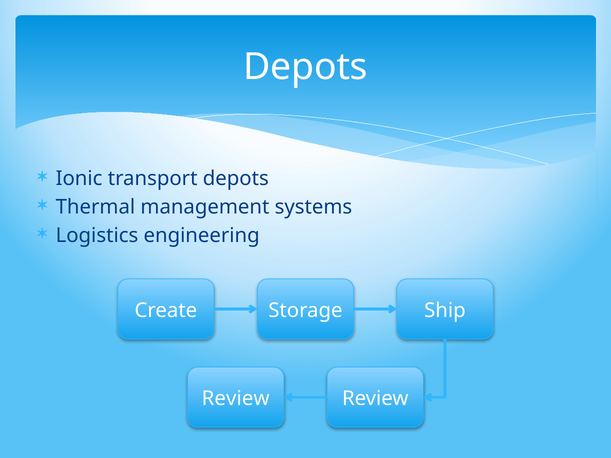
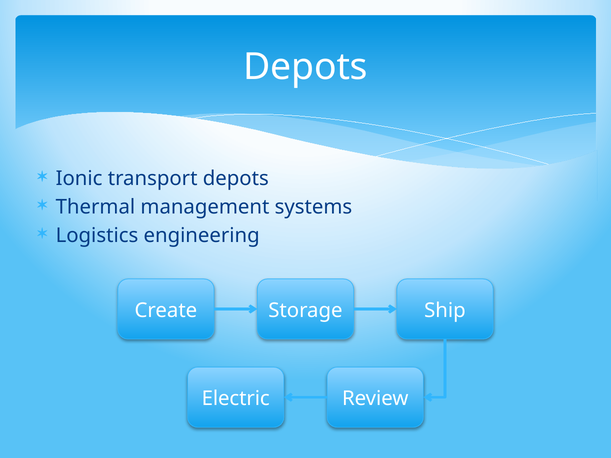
Review: Review -> Electric (236, 399)
